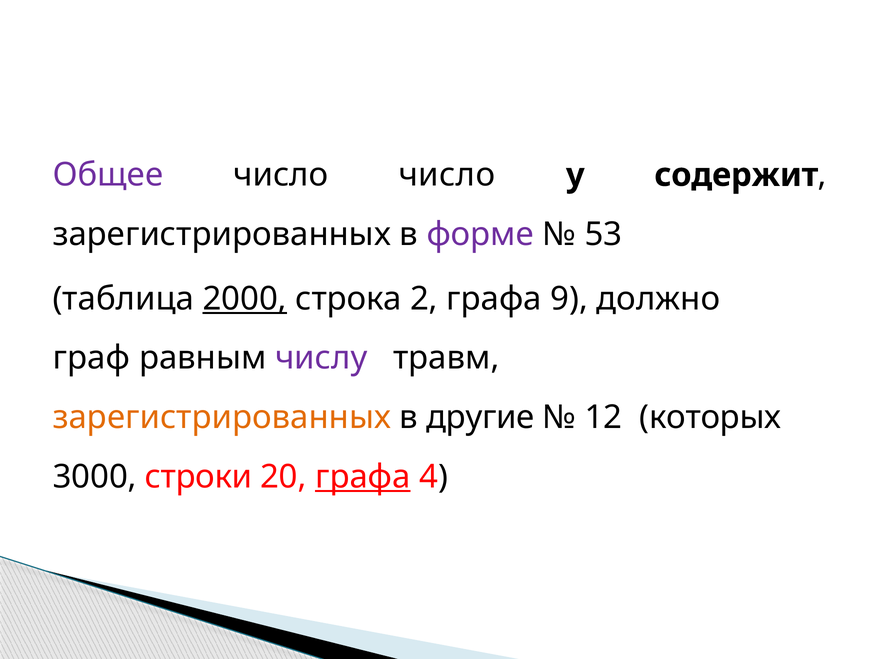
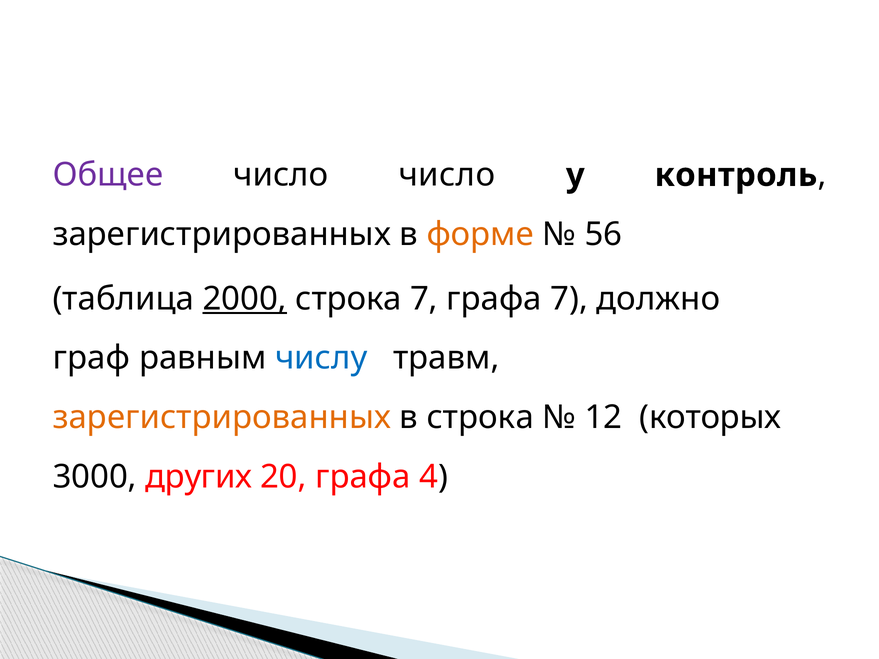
содержит: содержит -> контроль (736, 175)
форме colour: purple -> orange (480, 234)
53: 53 -> 56 (603, 234)
строка 2: 2 -> 7 (424, 299)
графа 9: 9 -> 7 (569, 299)
числу colour: purple -> blue (321, 358)
в другие: другие -> строка (480, 418)
строки: строки -> других (199, 477)
графа underline: present -> none (363, 477)
